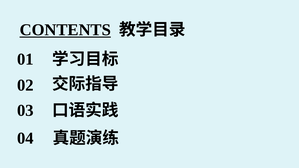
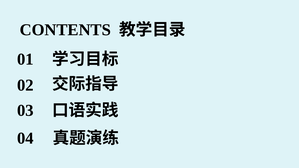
CONTENTS underline: present -> none (65, 30)
